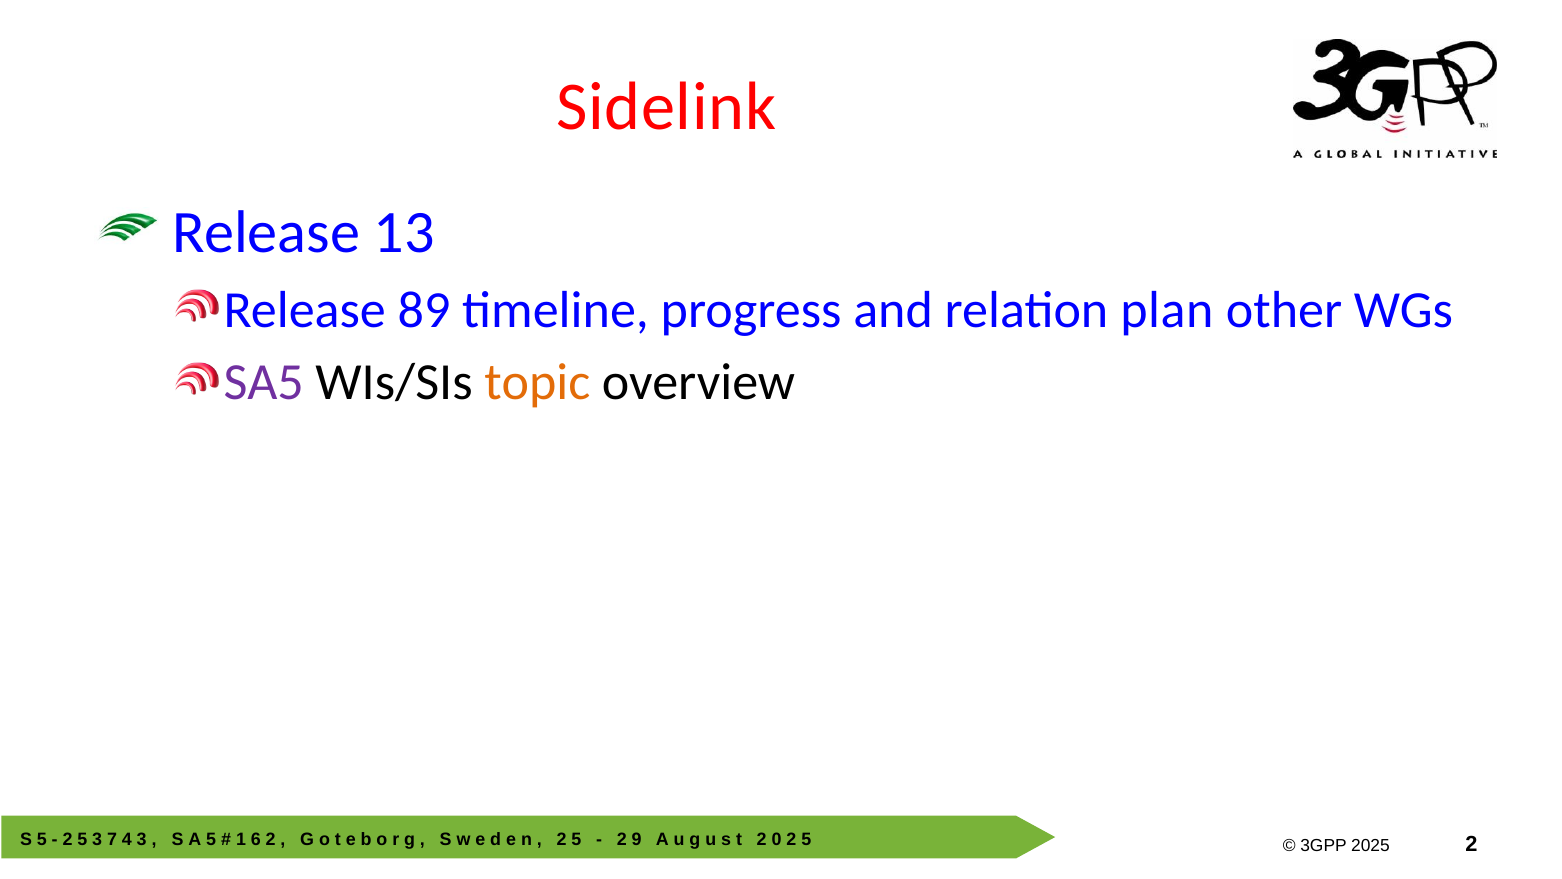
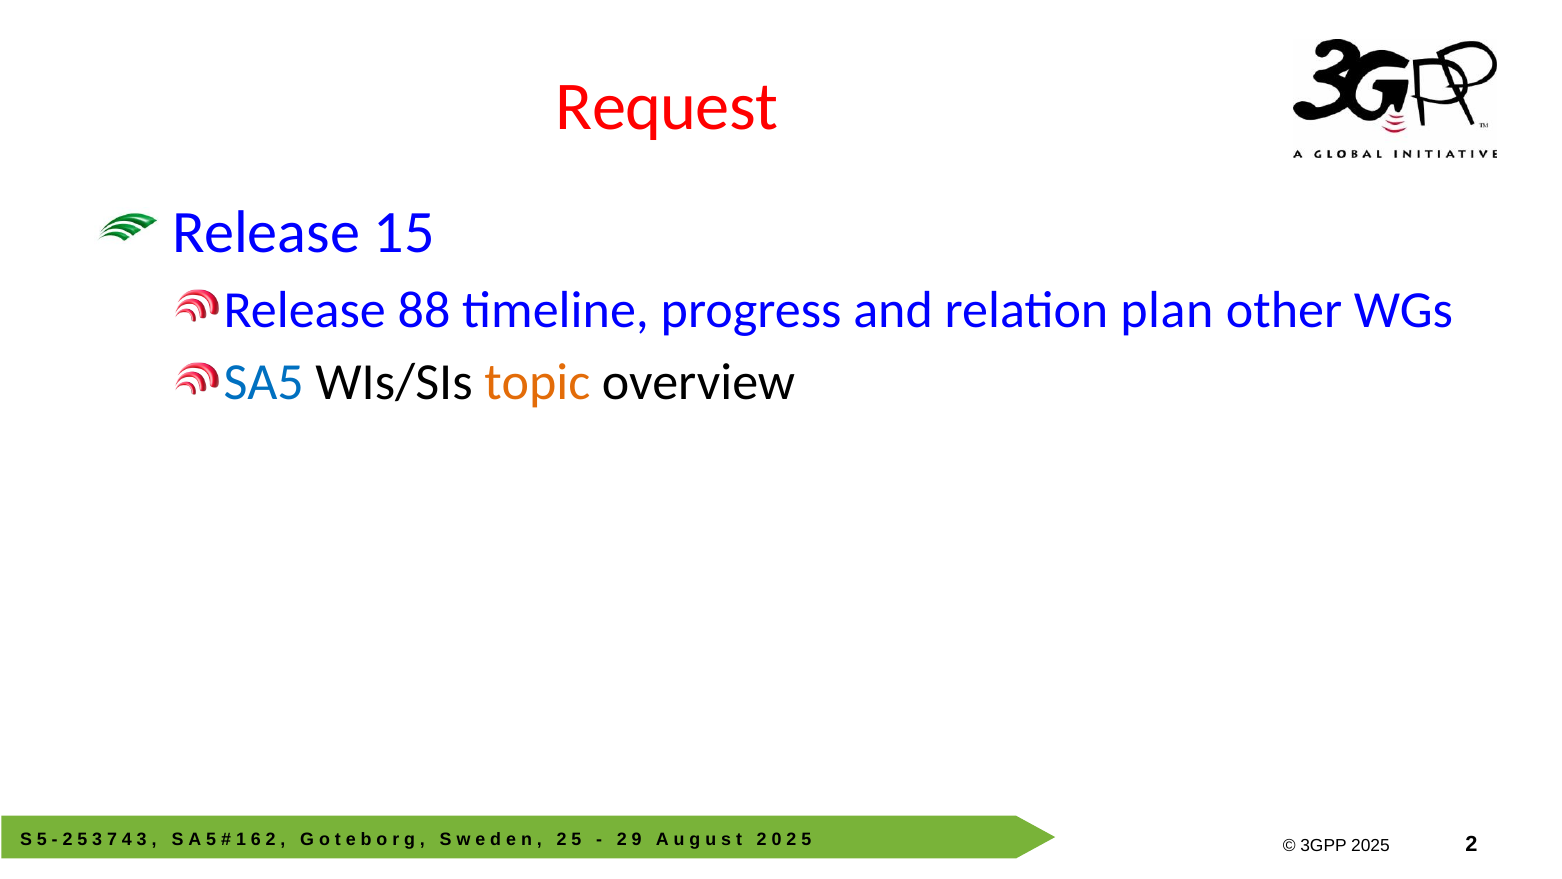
Sidelink: Sidelink -> Request (667, 107)
13: 13 -> 15 (404, 232)
89: 89 -> 88 (424, 310)
SA5 colour: purple -> blue (264, 383)
